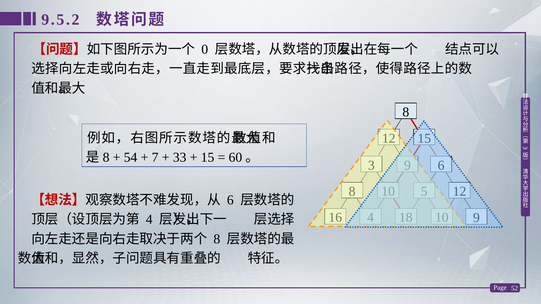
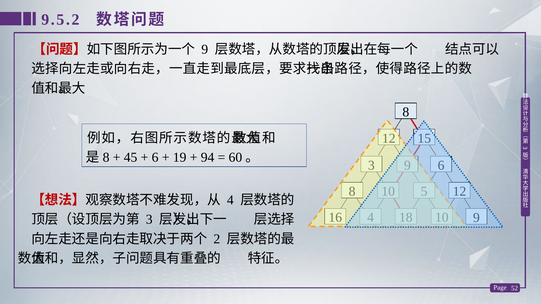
0: 0 -> 9 (205, 49)
54: 54 -> 45 (131, 158)
7: 7 -> 6 (155, 158)
33: 33 -> 19 (180, 158)
15: 15 -> 94 (208, 158)
6: 6 -> 4 (230, 200)
4: 4 -> 3 (149, 220)
8: 8 -> 2 (217, 239)
